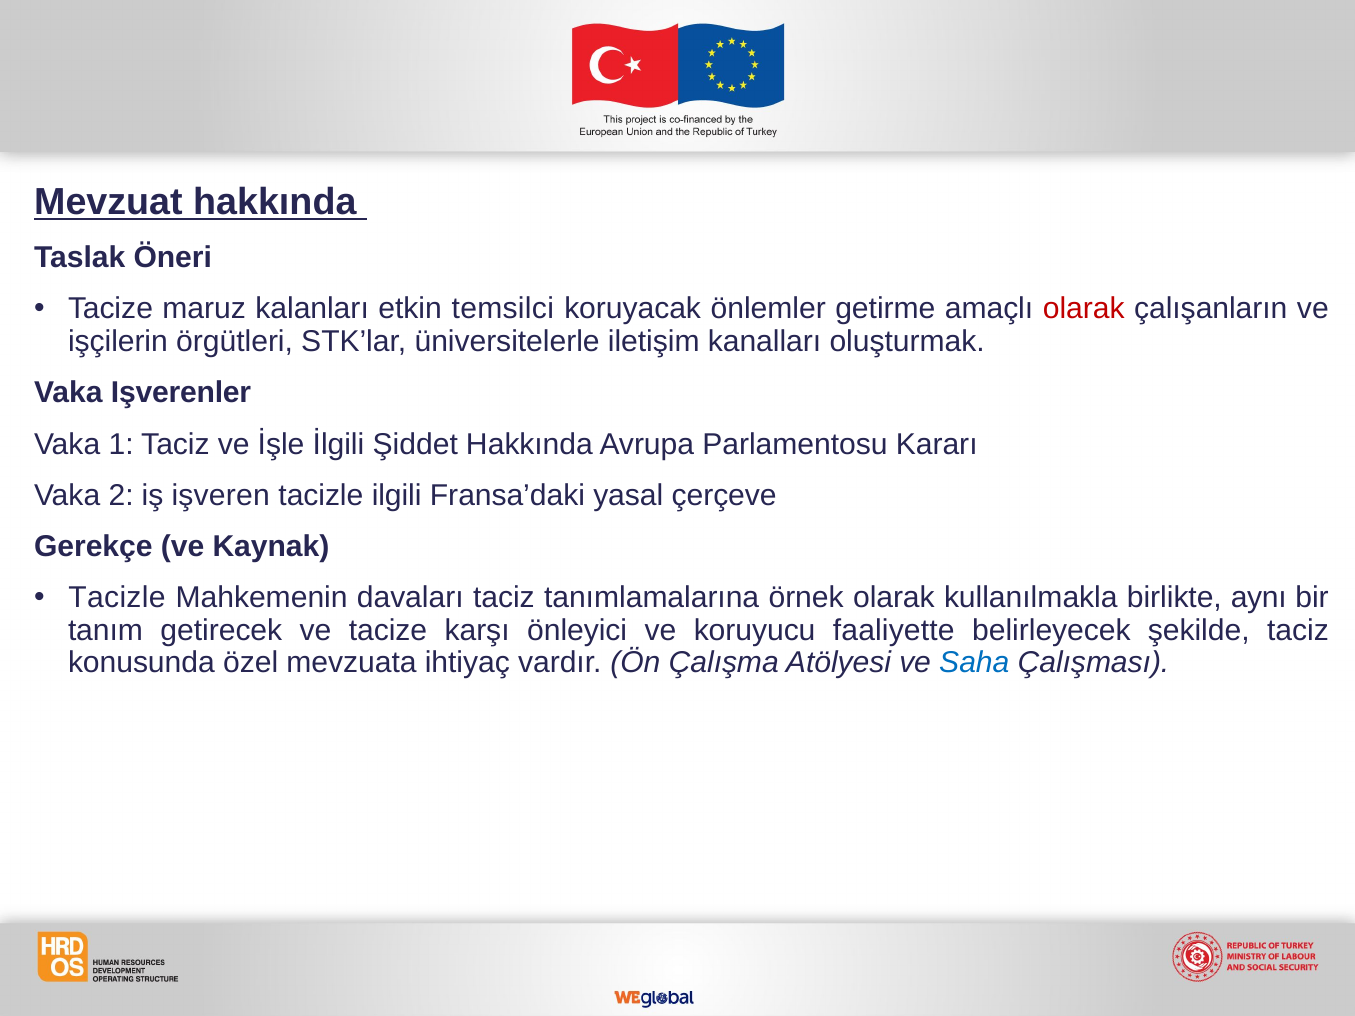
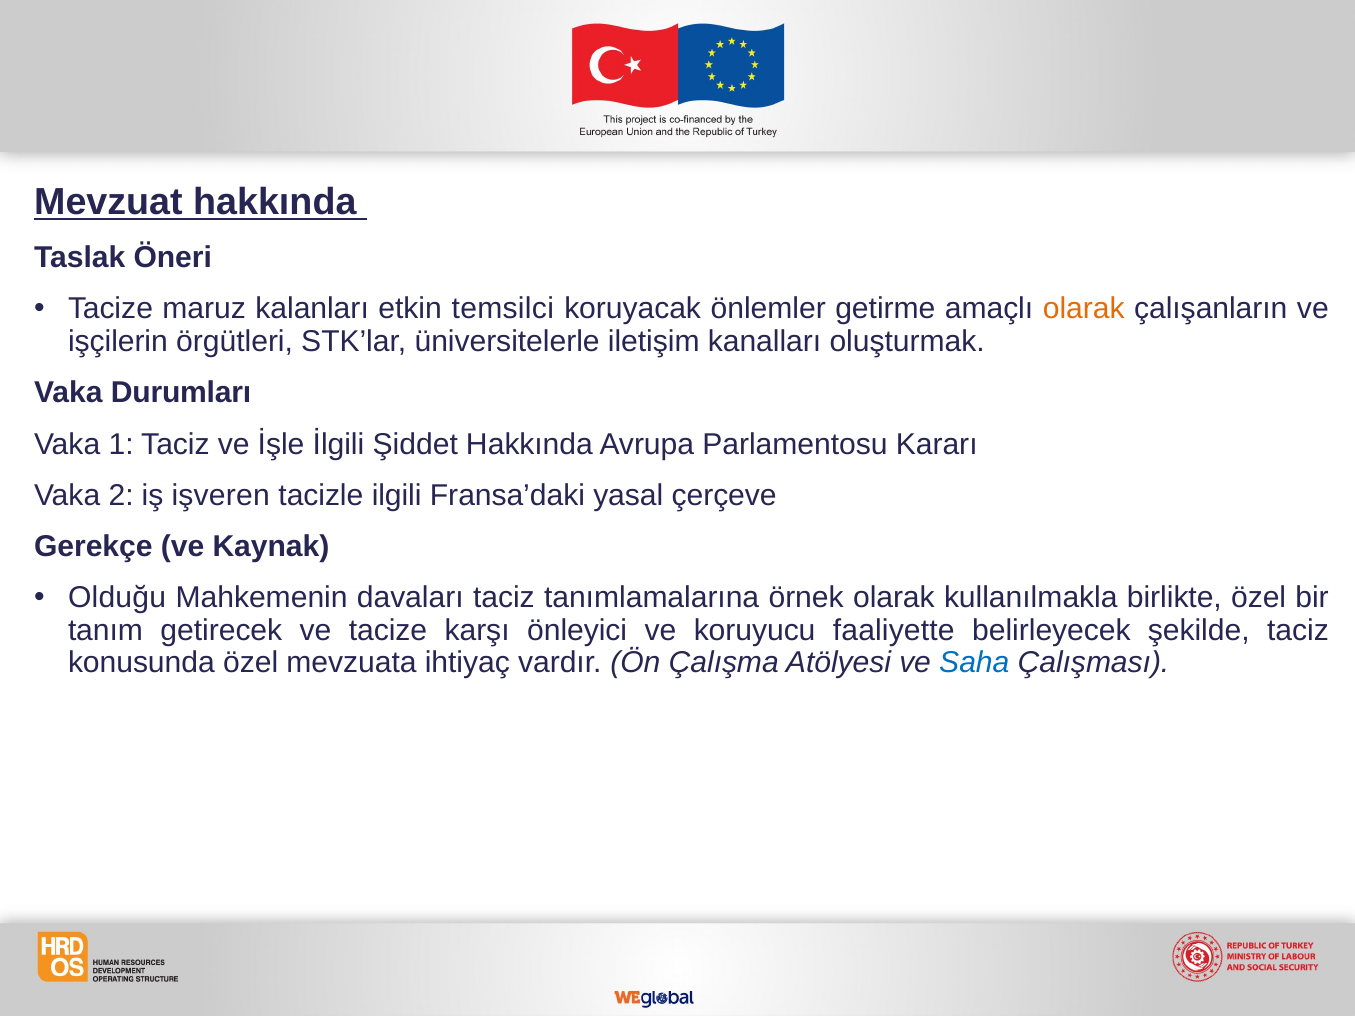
olarak colour: red -> orange (1084, 309)
Işverenler: Işverenler -> Durumları (181, 393)
Tacizle: Tacizle -> Olduğu (117, 598)
birlikte aynı: aynı -> özel (1259, 598)
